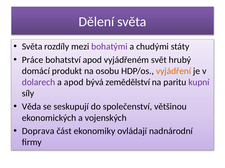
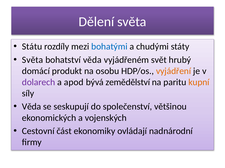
Světa: Světa -> Státu (32, 47)
bohatými colour: purple -> blue (109, 47)
Práce: Práce -> Světa (33, 60)
bohatství apod: apod -> věda (92, 60)
kupní colour: purple -> orange (199, 83)
Doprava: Doprava -> Cestovní (38, 132)
